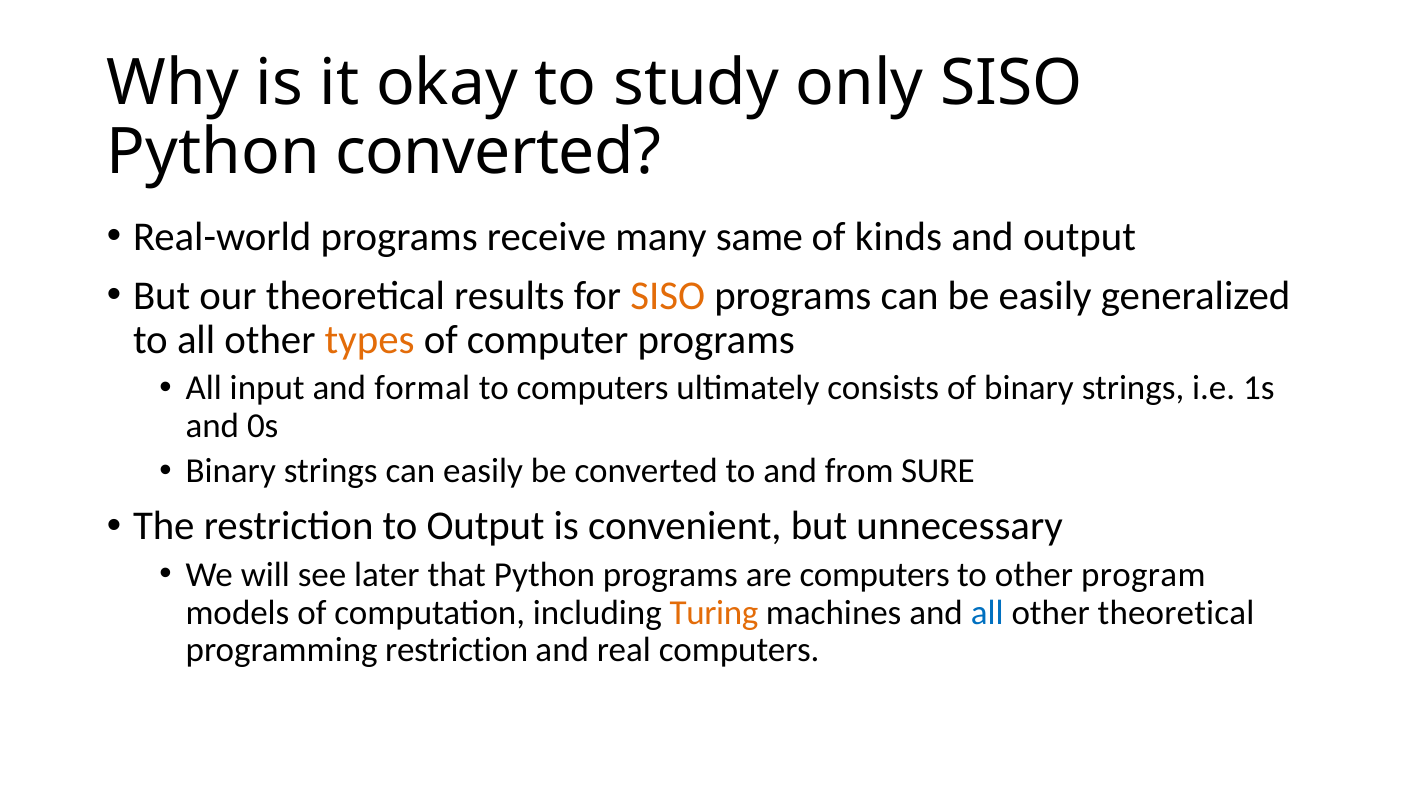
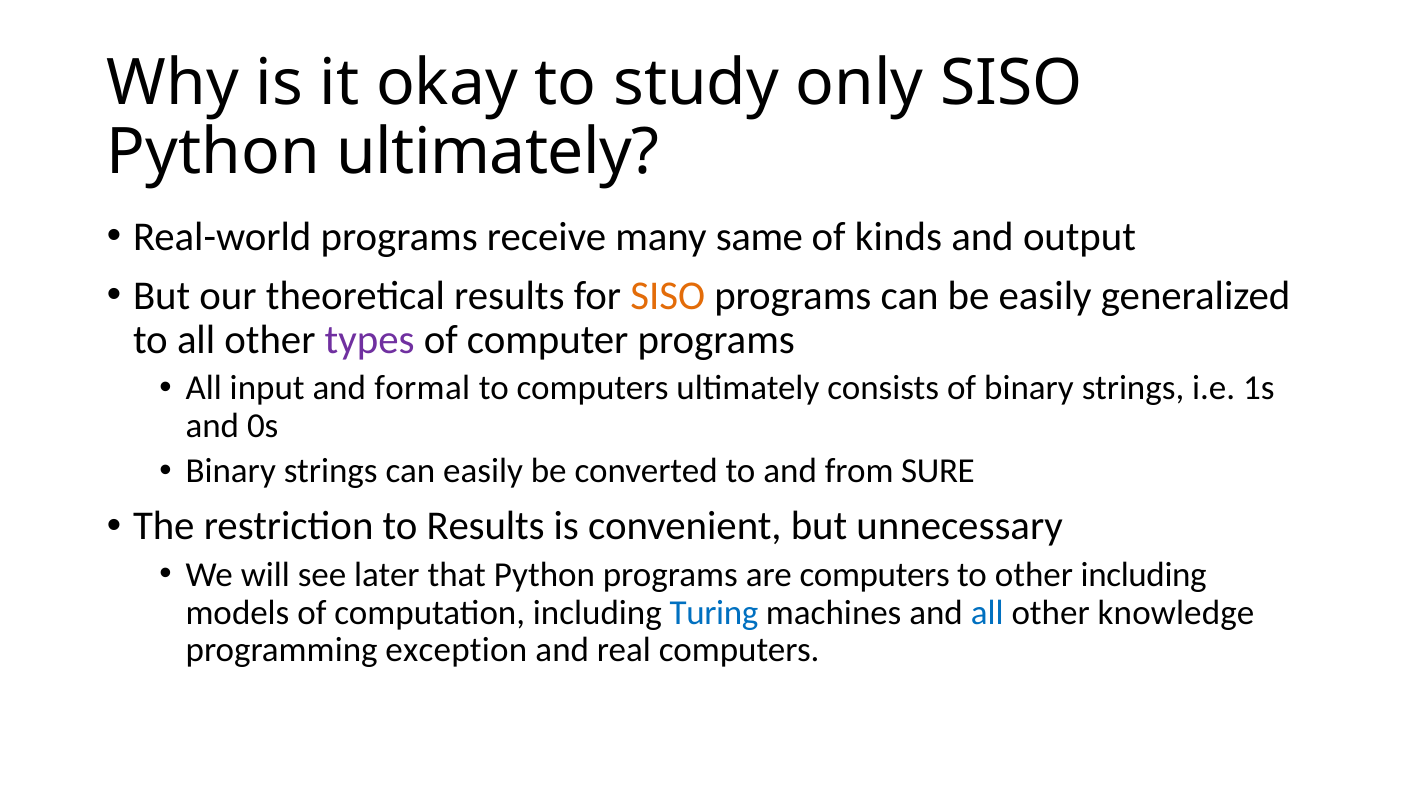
Python converted: converted -> ultimately (498, 152)
types colour: orange -> purple (370, 340)
to Output: Output -> Results (486, 526)
other program: program -> including (1144, 575)
Turing colour: orange -> blue (714, 613)
other theoretical: theoretical -> knowledge (1176, 613)
programming restriction: restriction -> exception (456, 650)
